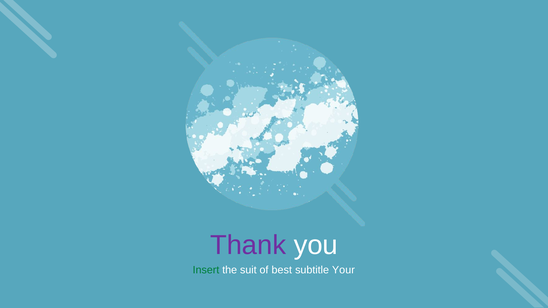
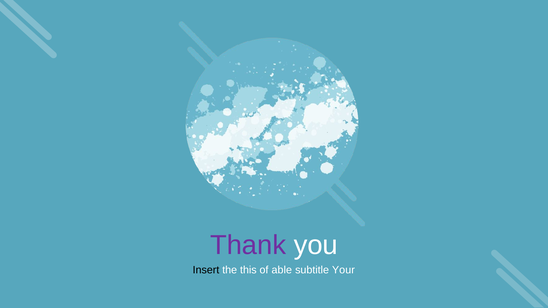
Insert colour: green -> black (206, 270)
suit: suit -> this (248, 270)
best: best -> able (282, 270)
